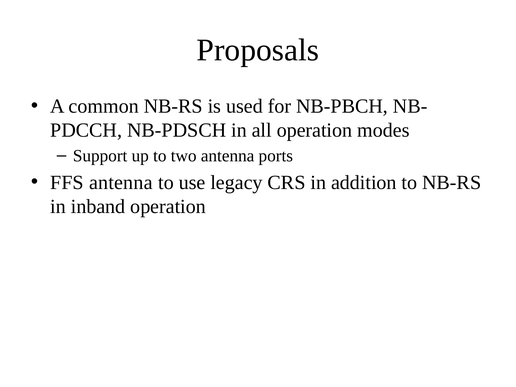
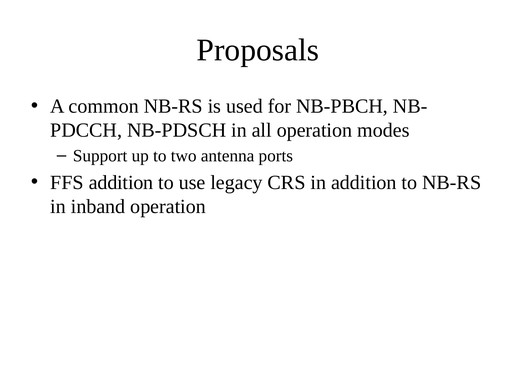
FFS antenna: antenna -> addition (121, 182)
